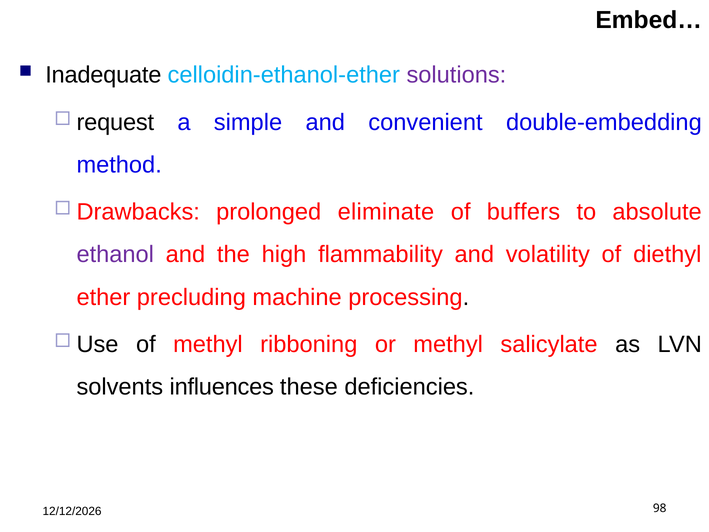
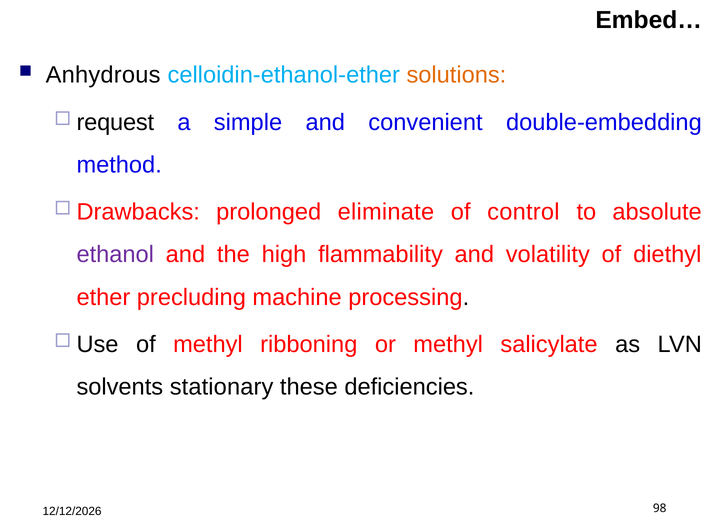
Inadequate: Inadequate -> Anhydrous (103, 75)
solutions colour: purple -> orange (456, 75)
buffers: buffers -> control (523, 212)
influences: influences -> stationary (222, 387)
